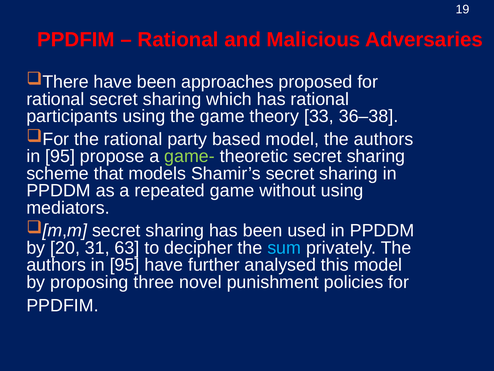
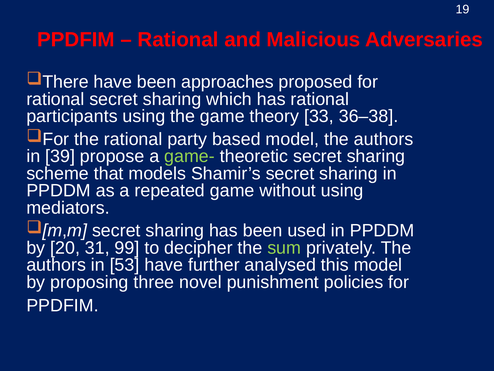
95: 95 -> 39 (60, 156)
63: 63 -> 99 (127, 248)
sum colour: light blue -> light green (284, 248)
95: 95 -> 53 (125, 265)
